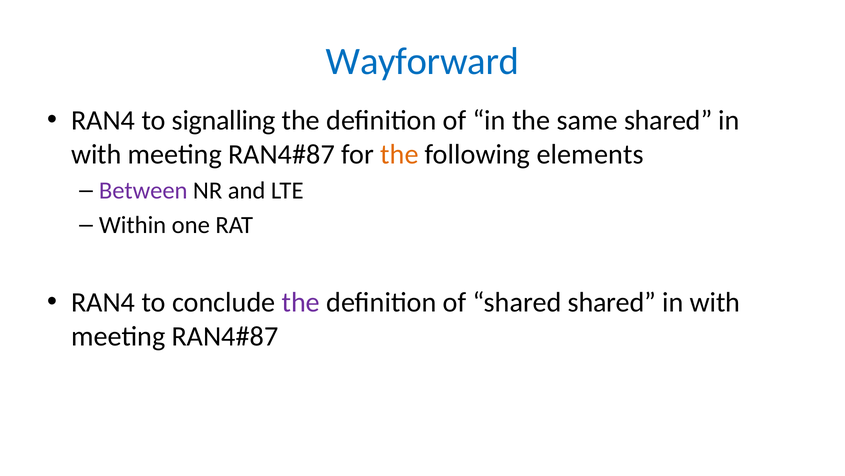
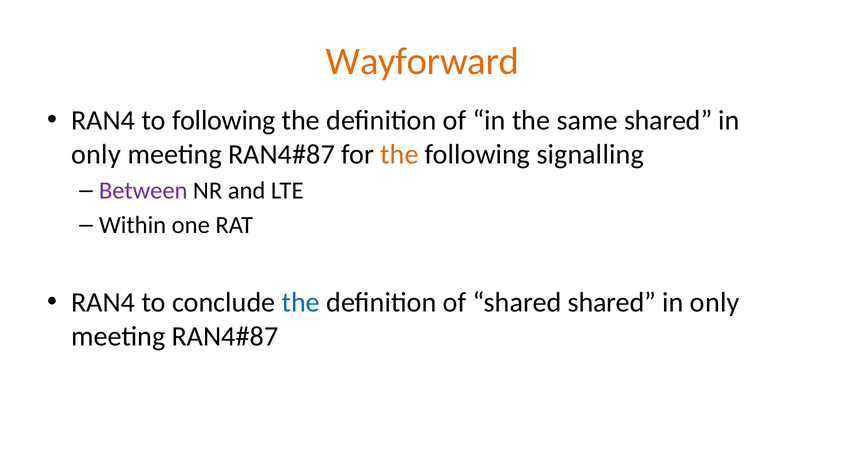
Wayforward colour: blue -> orange (423, 61)
to signalling: signalling -> following (224, 120)
with: with -> only (96, 154)
elements: elements -> signalling (590, 154)
the colour: purple -> blue (301, 302)
with: with -> only (715, 302)
